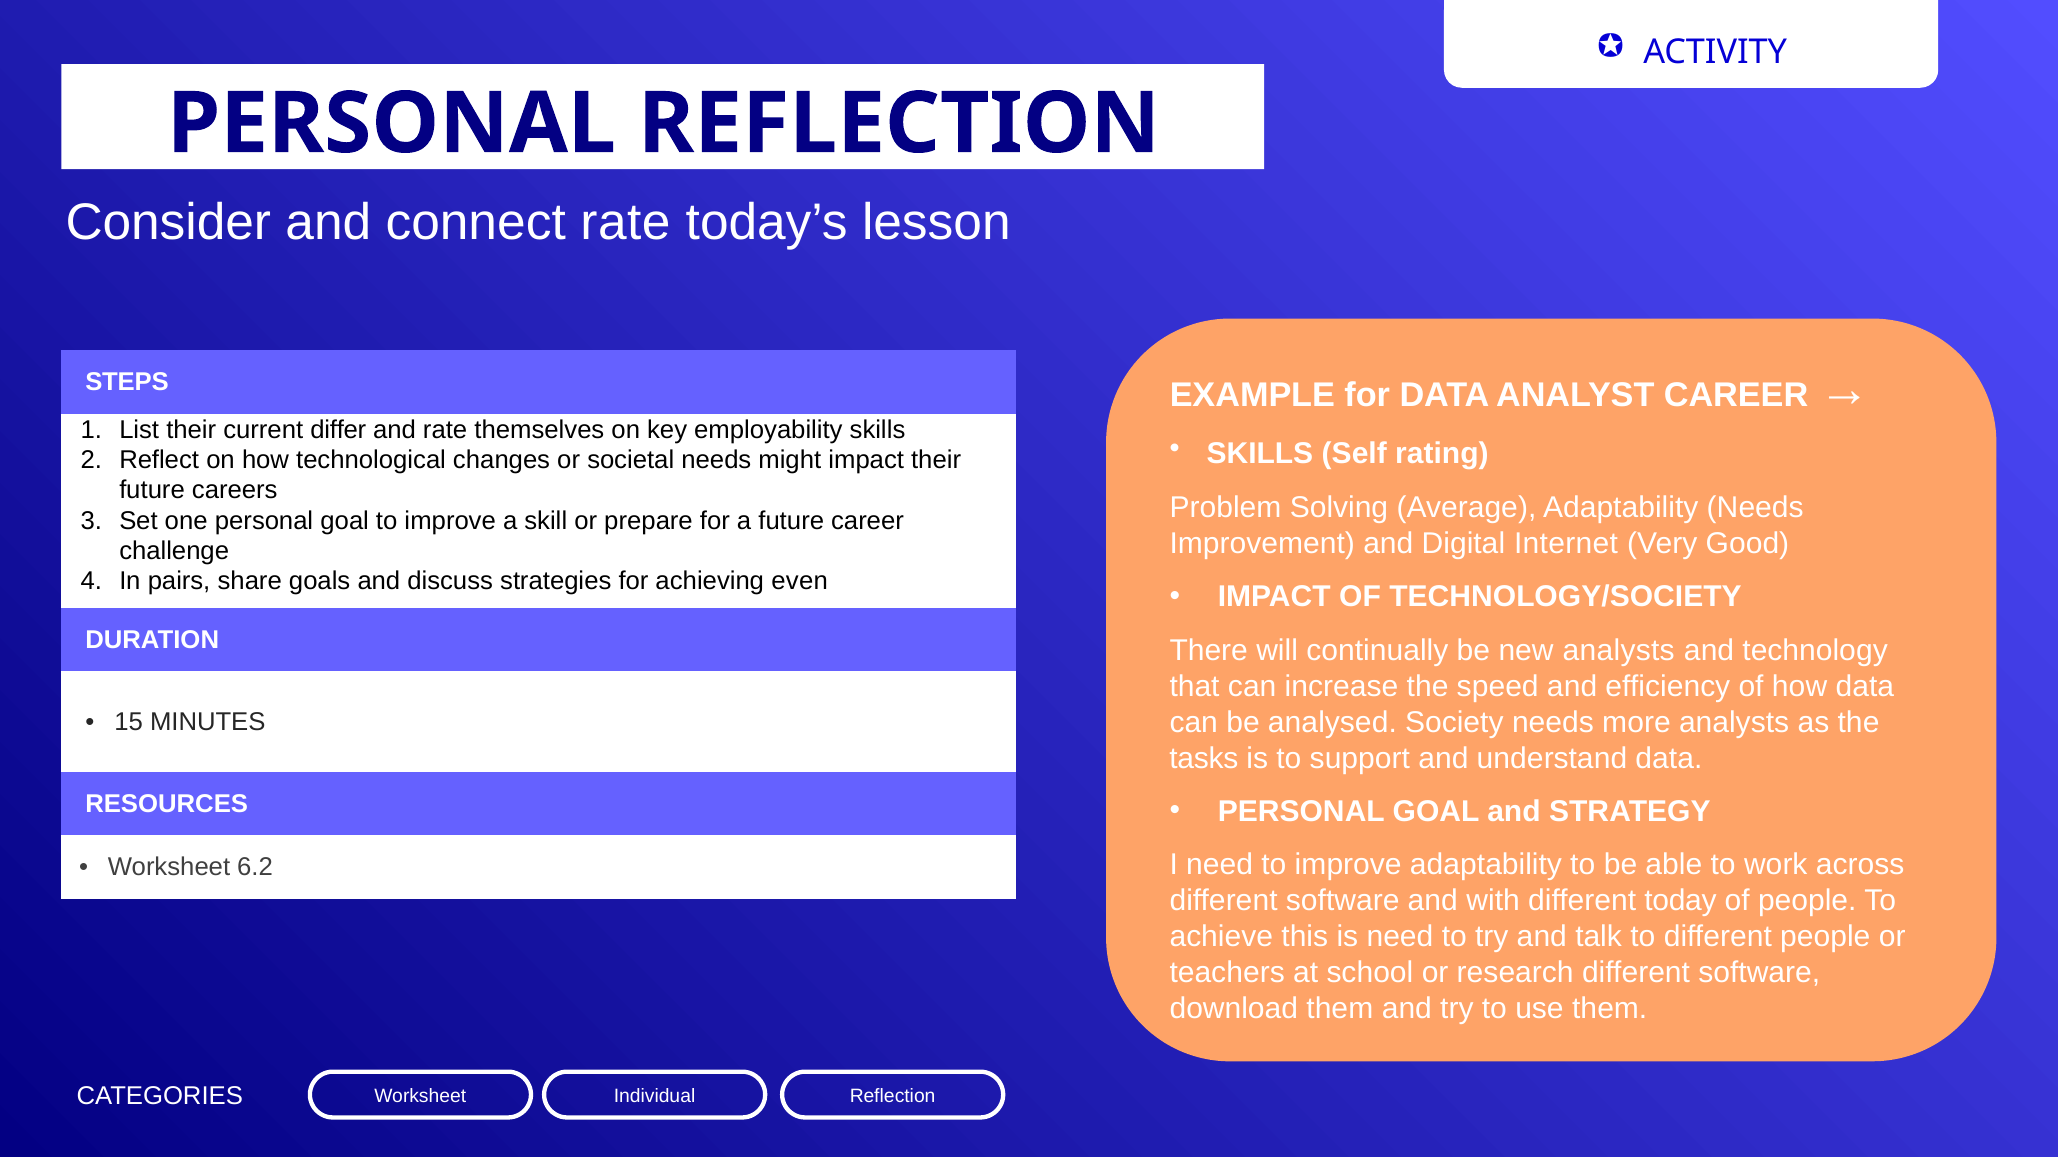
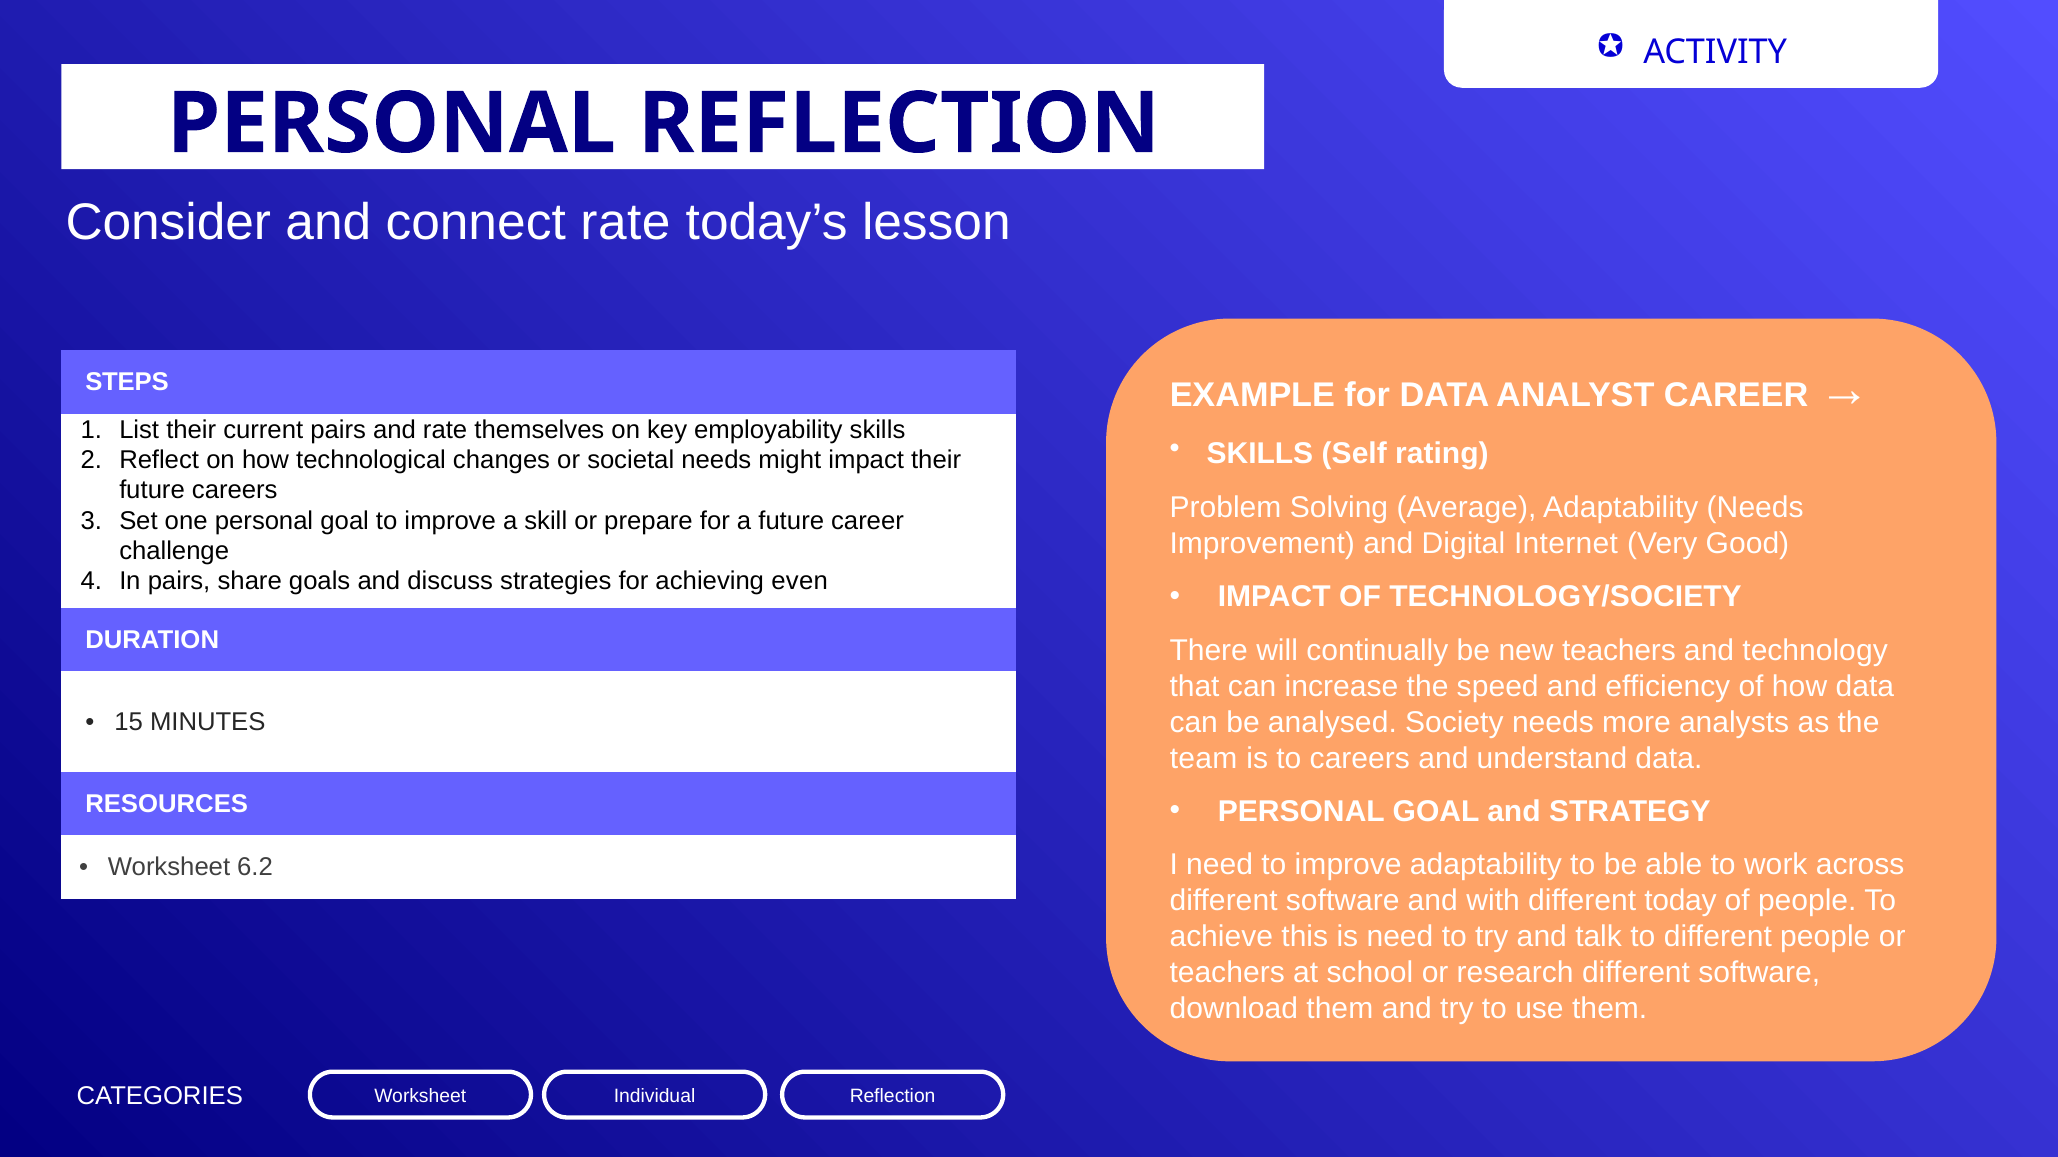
current differ: differ -> pairs (338, 430)
new analysts: analysts -> teachers (1619, 651)
tasks: tasks -> team (1204, 759)
to support: support -> careers (1360, 759)
